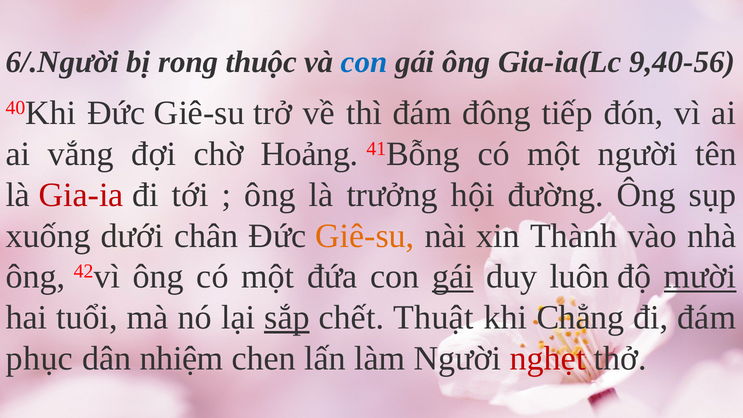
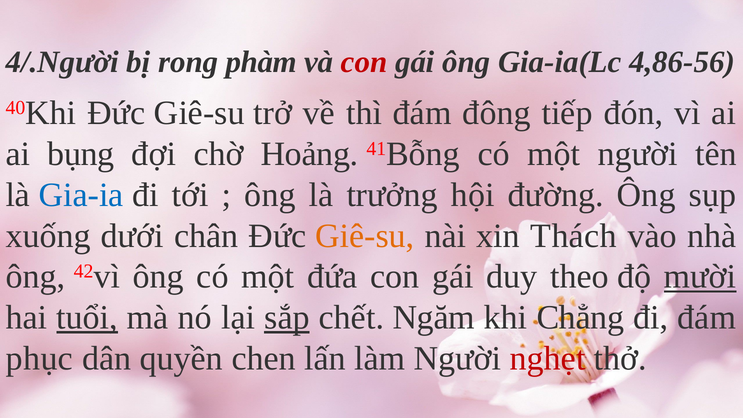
6/.Người: 6/.Người -> 4/.Người (62, 62)
thuộc: thuộc -> phàm (261, 62)
con colour: blue -> red (364, 62)
9,40-56: 9,40-56 -> 4,86-56 (682, 62)
vắng: vắng -> bụng (81, 154)
Gia-ia colour: red -> blue (81, 195)
Thành: Thành -> Thách (574, 236)
gái underline: present -> none (453, 277)
luôn: luôn -> theo (579, 277)
tuổi underline: none -> present (87, 318)
Thuật: Thuật -> Ngăm (434, 318)
nhiệm: nhiệm -> quyền (181, 358)
